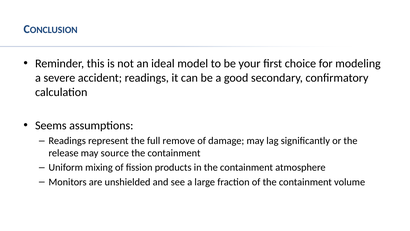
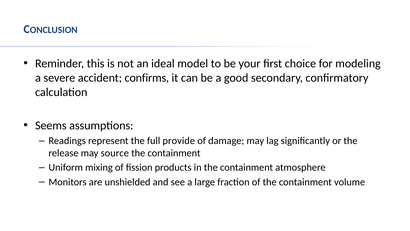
accident readings: readings -> confirms (147, 78)
remove: remove -> provide (179, 141)
